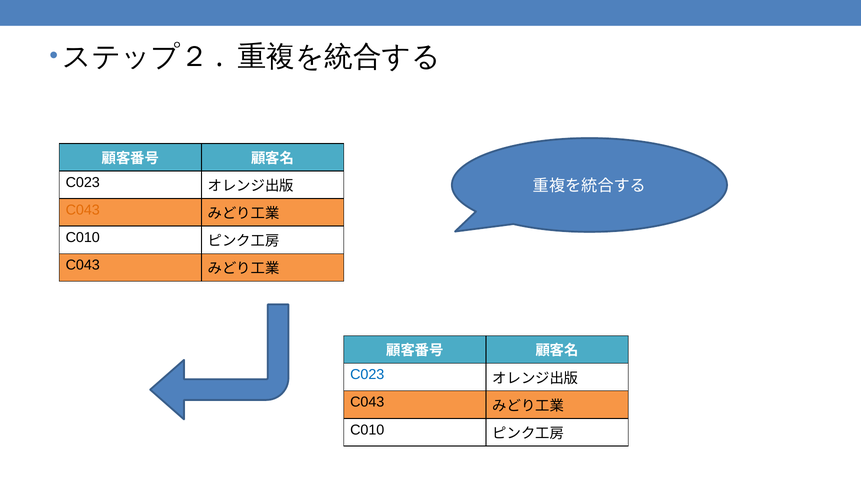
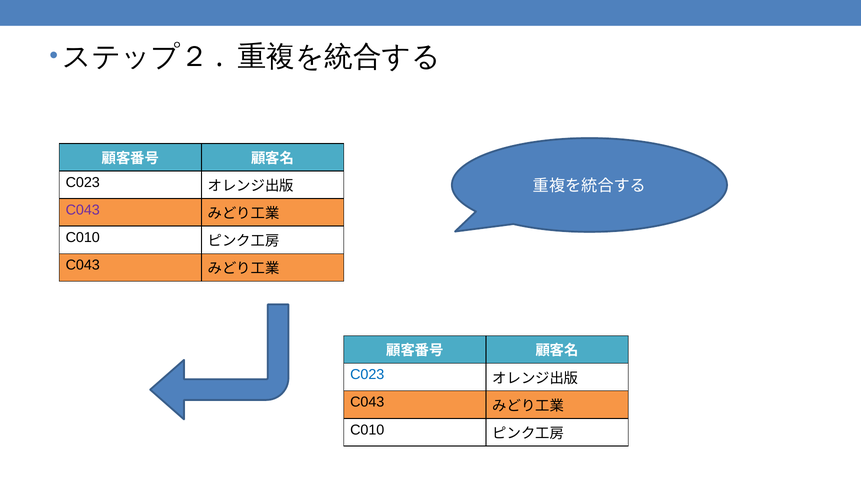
C043 colour: orange -> purple (83, 210)
